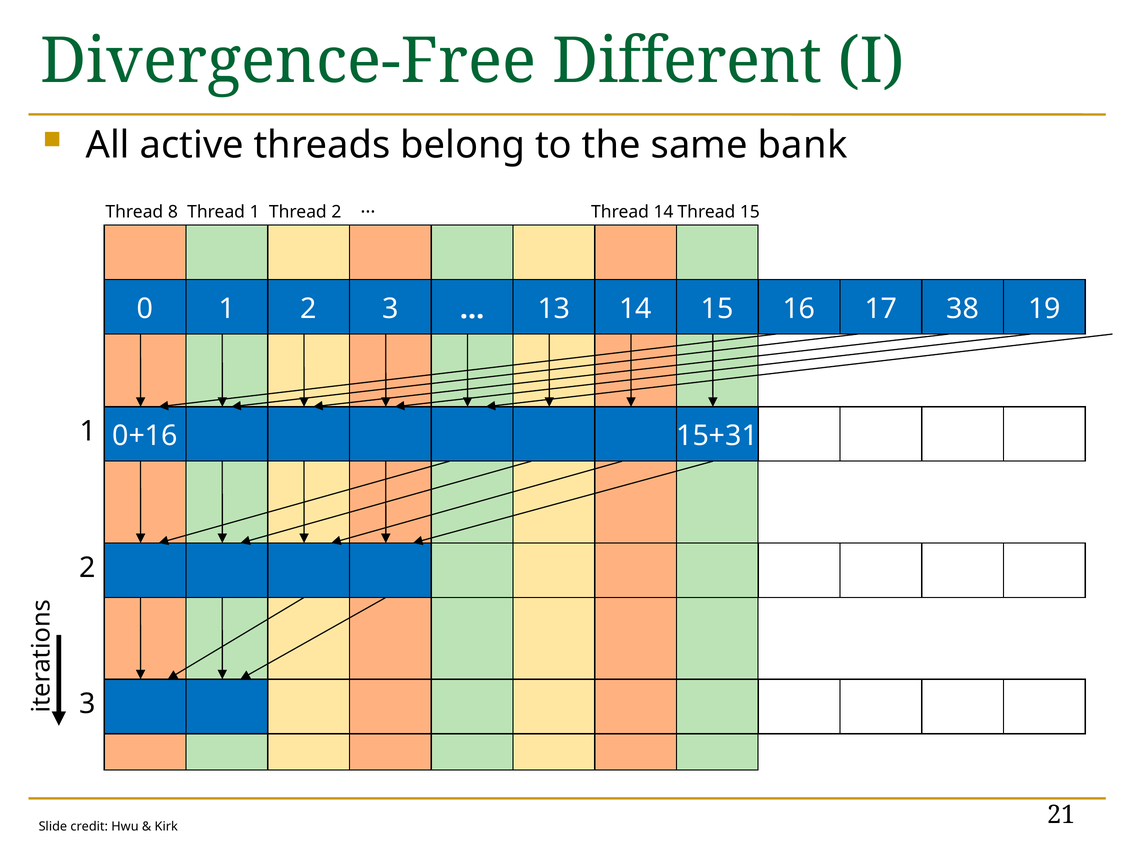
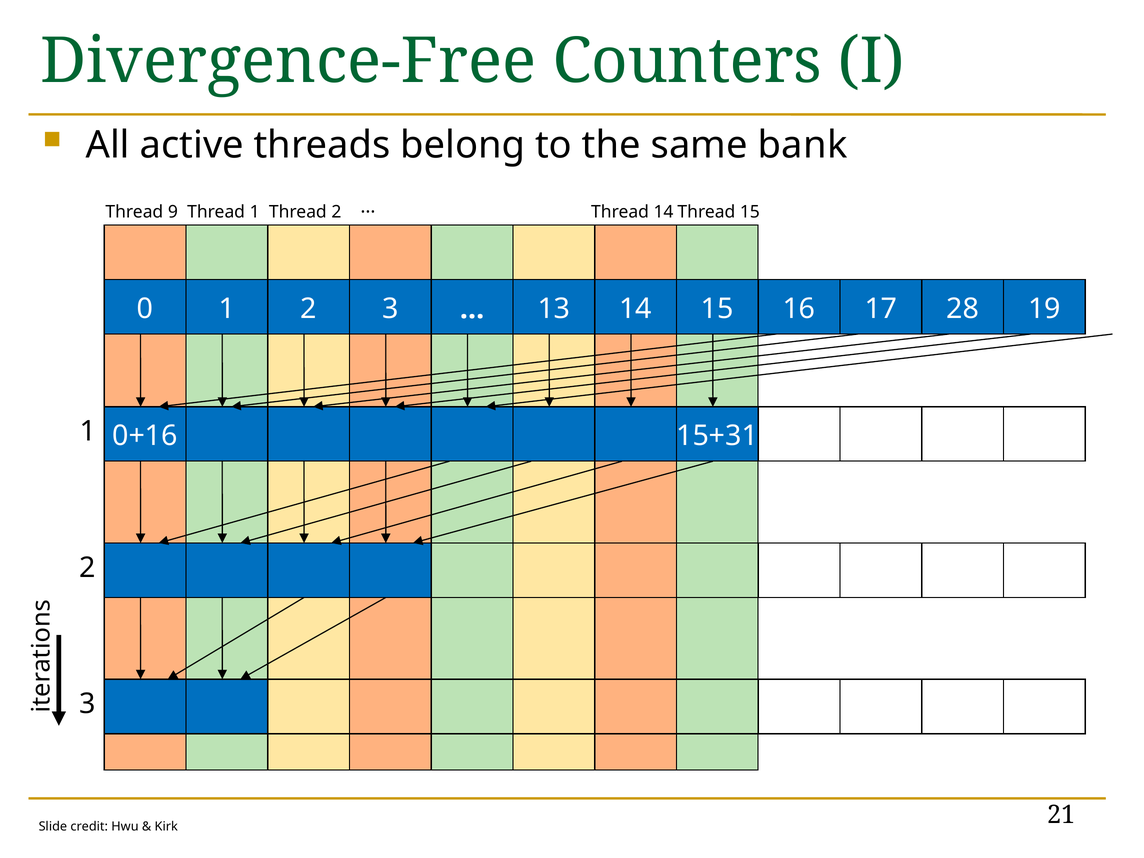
Different: Different -> Counters (687, 61)
8: 8 -> 9 (173, 212)
38: 38 -> 28 (963, 309)
